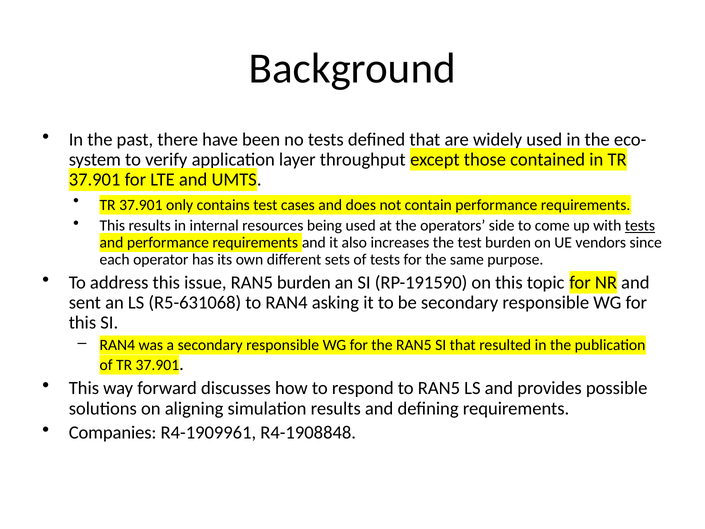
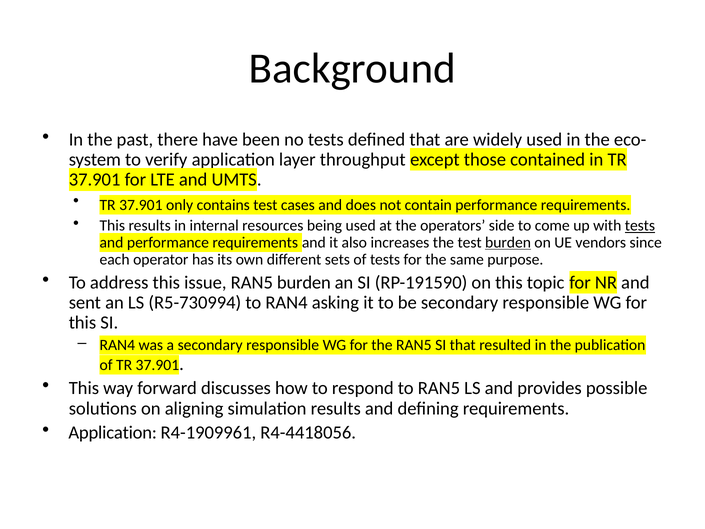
burden underline: none -> present (508, 242)
R5-631068: R5-631068 -> R5-730994 (195, 302)
Companies: Companies -> Application (113, 433)
R4-1908848: R4-1908848 -> R4-4418056 (308, 433)
